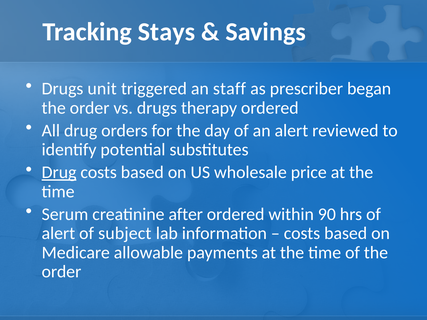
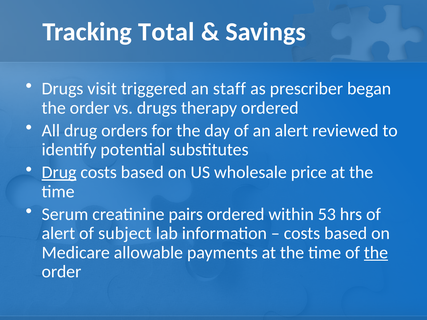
Stays: Stays -> Total (166, 32)
unit: unit -> visit (102, 89)
after: after -> pairs (186, 214)
90: 90 -> 53 (327, 214)
the underline: none -> present (376, 253)
